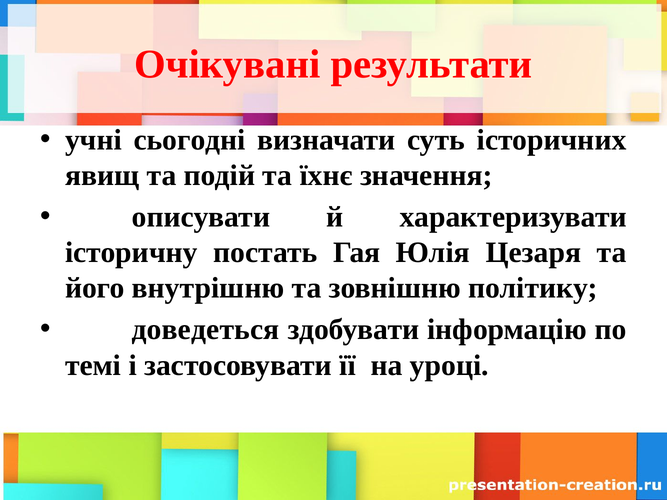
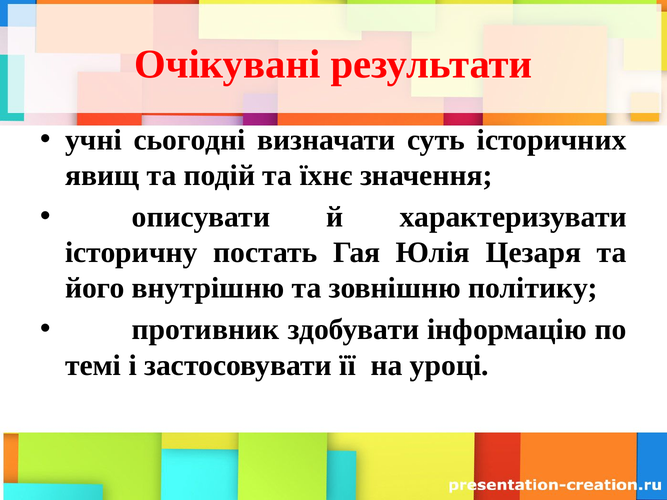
доведеться: доведеться -> противник (206, 330)
